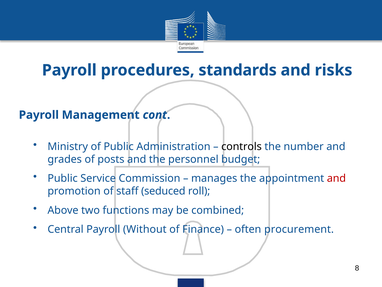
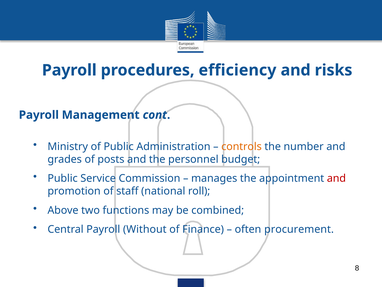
standards: standards -> efficiency (237, 70)
controls colour: black -> orange (241, 146)
seduced: seduced -> national (163, 191)
